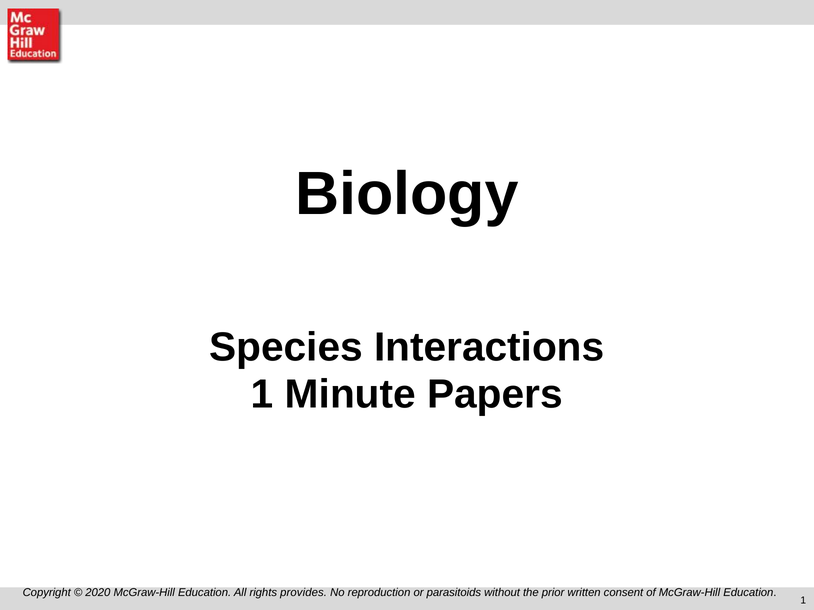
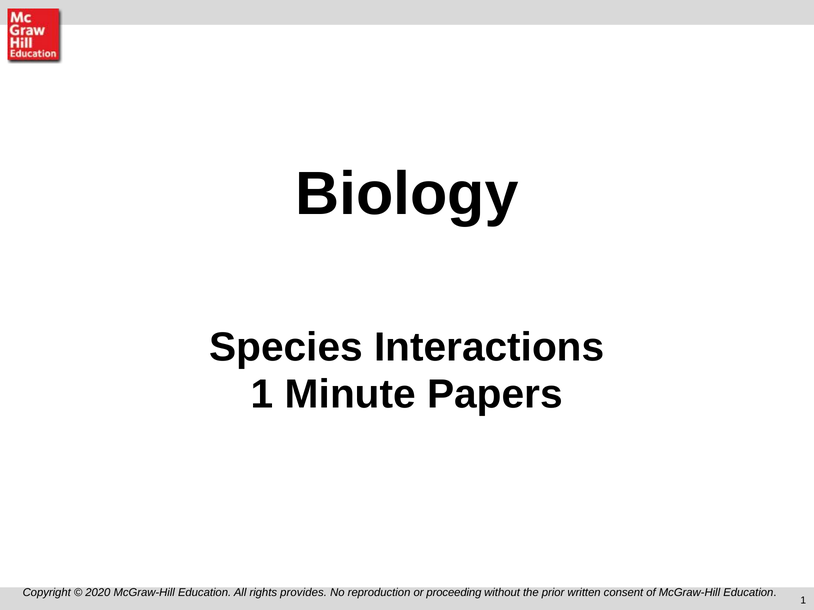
parasitoids: parasitoids -> proceeding (454, 593)
